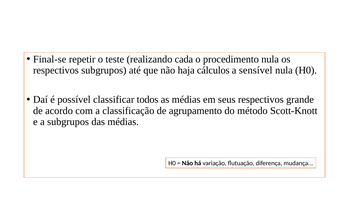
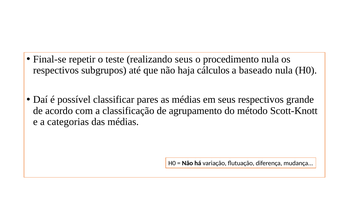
realizando cada: cada -> seus (184, 59)
sensível: sensível -> baseado (256, 70)
todos: todos -> pares (148, 99)
a subgrupos: subgrupos -> categorias (68, 121)
